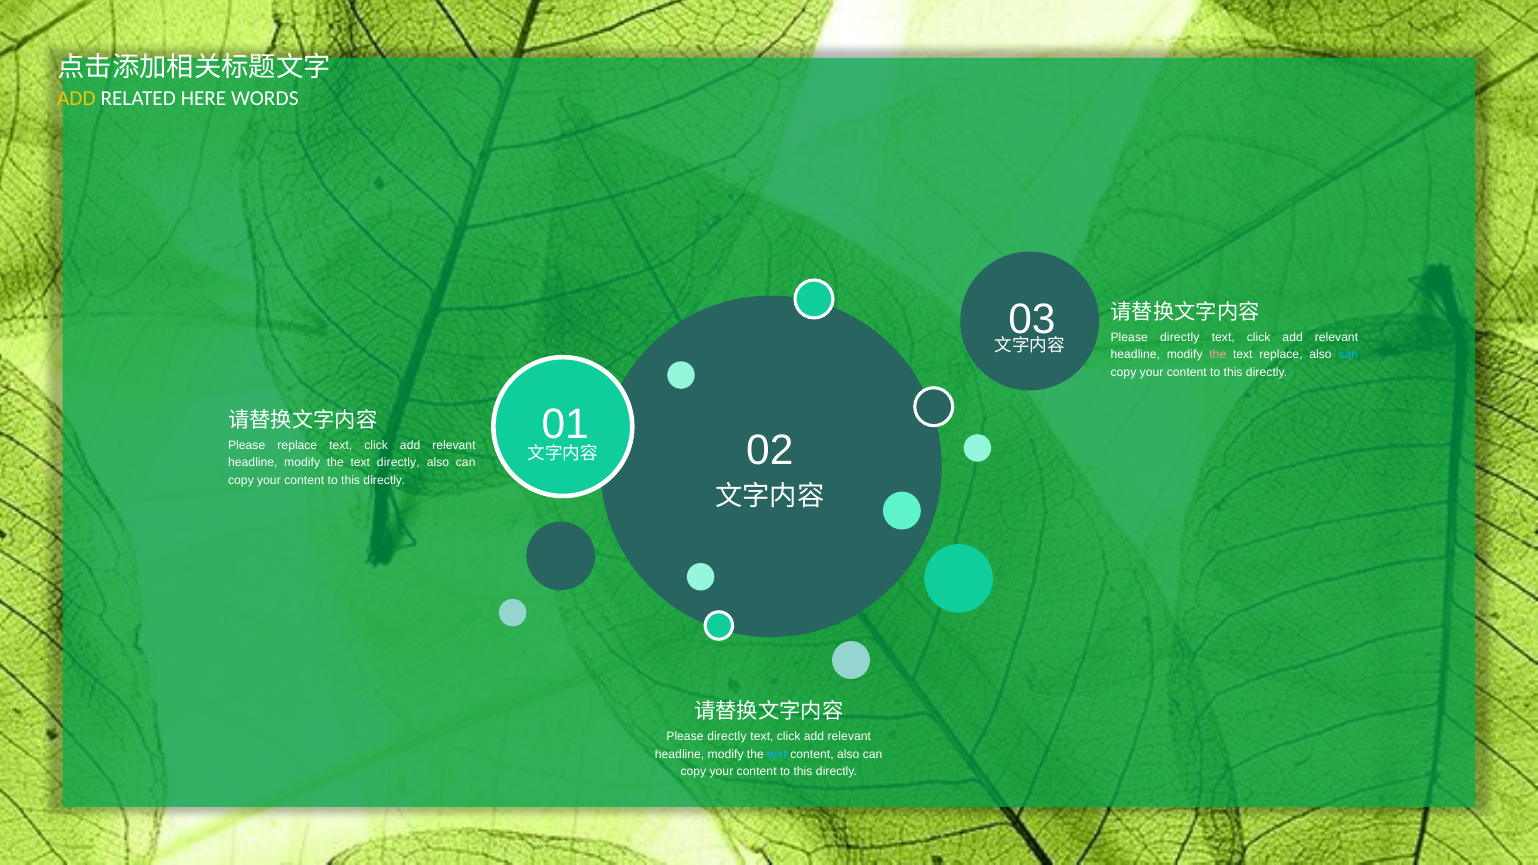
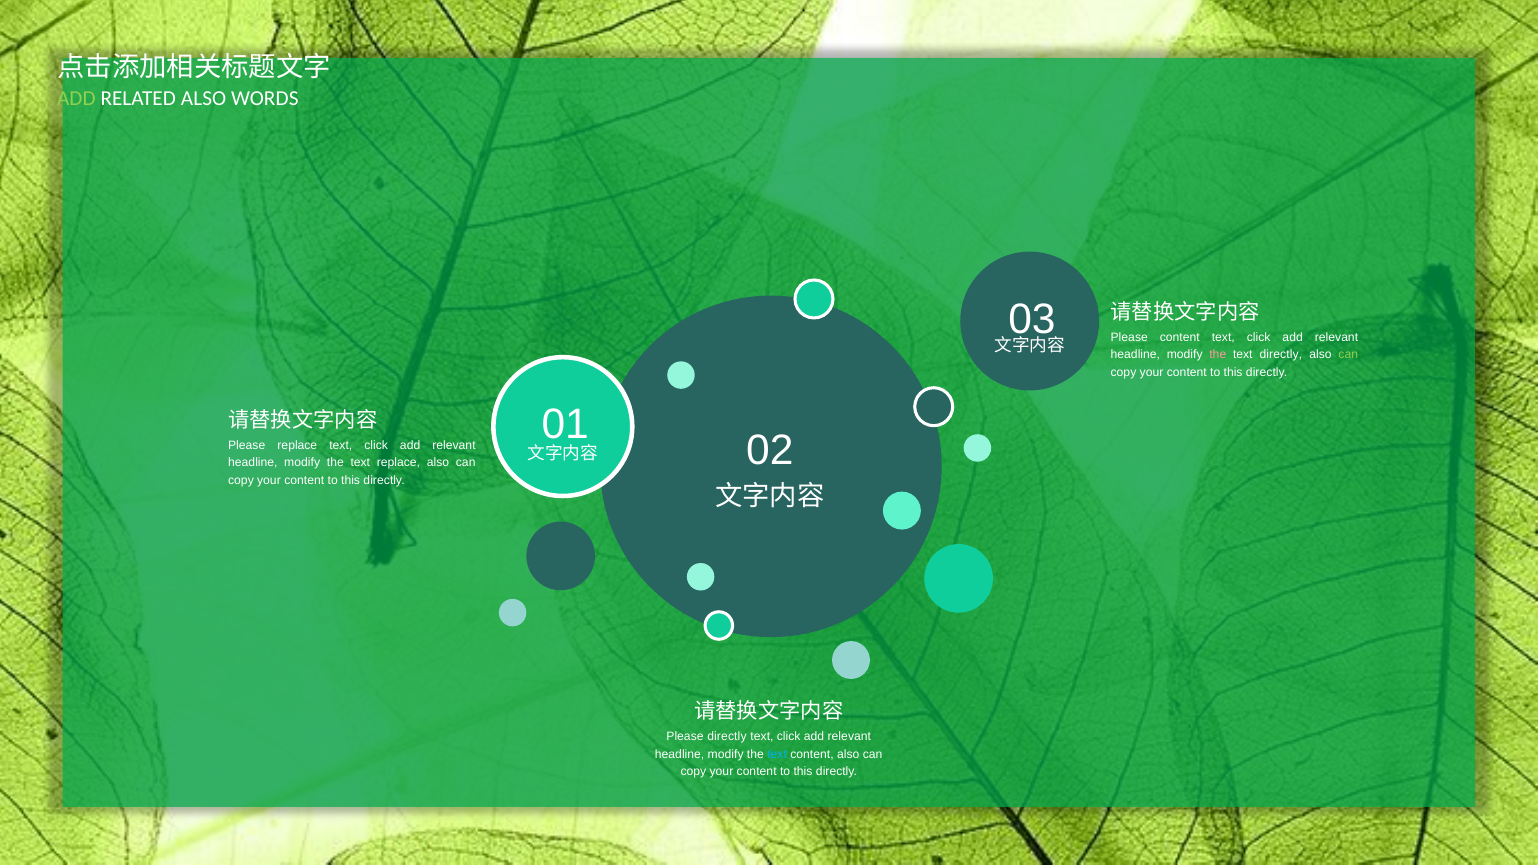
ADD colour: yellow -> light green (76, 98)
RELATED HERE: HERE -> ALSO (204, 98)
directly: directly -> content (1180, 337)
text replace: replace -> directly (1281, 355)
can colour: light blue -> light green (1348, 355)
text directly: directly -> replace (398, 463)
